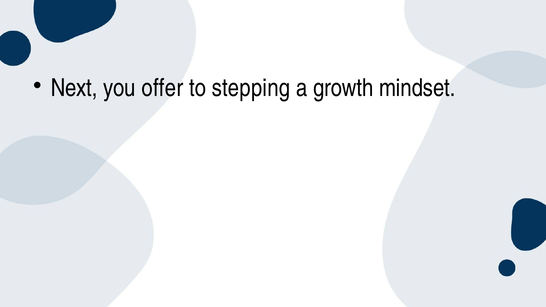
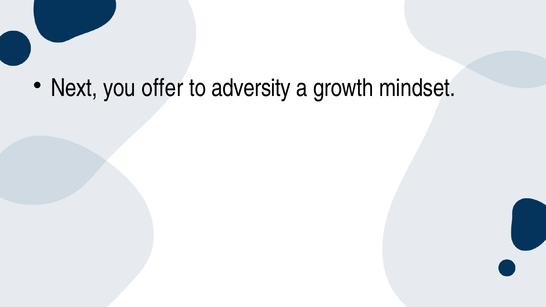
stepping: stepping -> adversity (251, 88)
